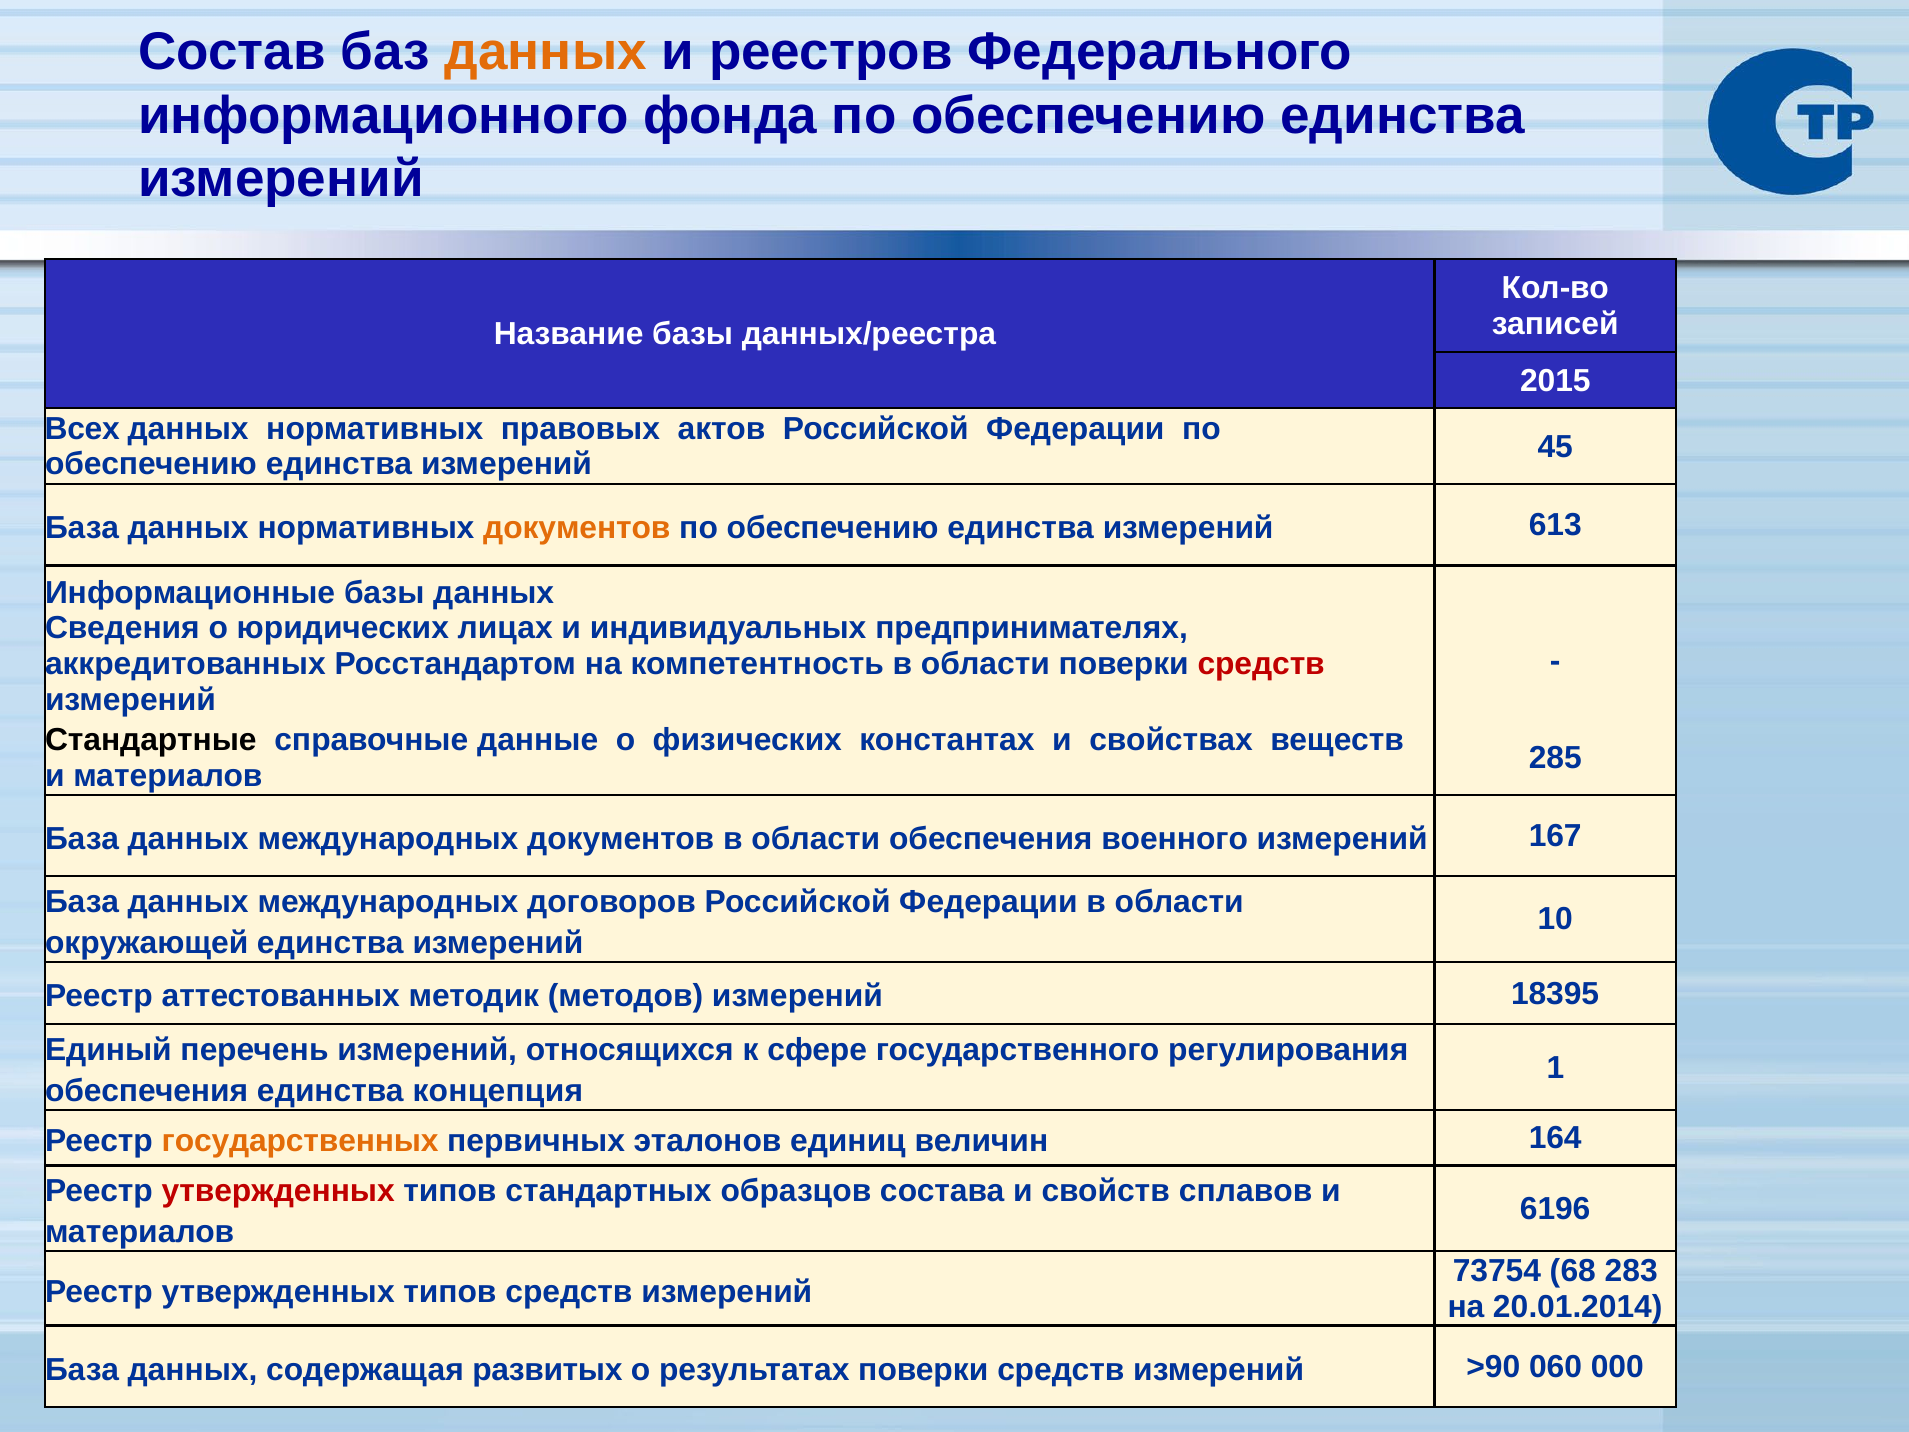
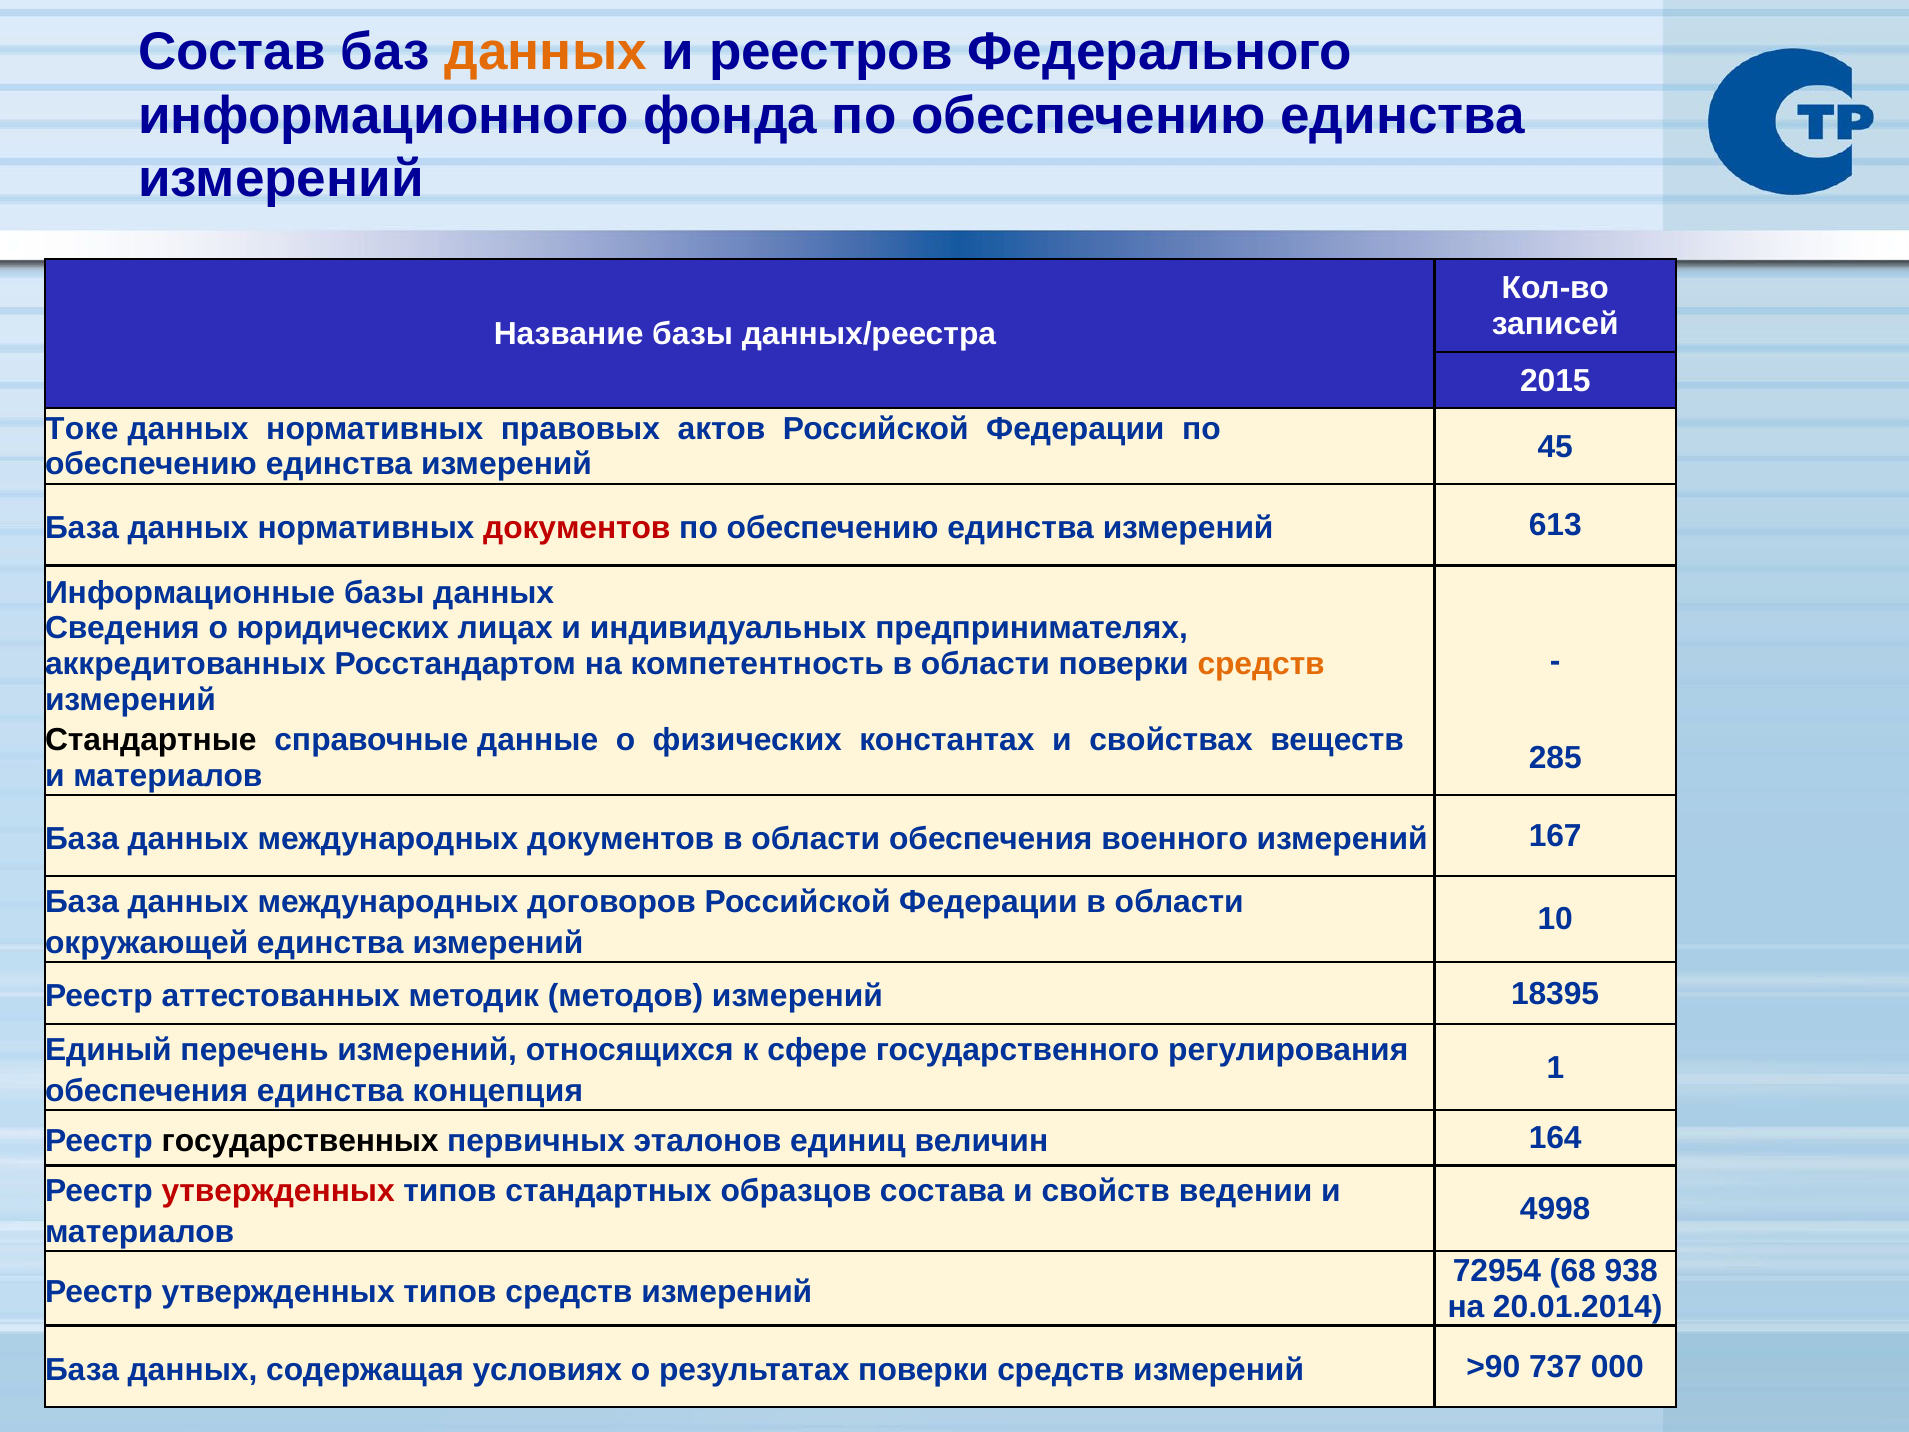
Всех: Всех -> Токе (82, 429)
документов colour: orange -> red (577, 528)
средств colour: red -> orange (1261, 664)
государственных colour: orange -> black (300, 1141)
сплавов: сплавов -> ведении (1246, 1191)
6196: 6196 -> 4998 (1555, 1209)
73754: 73754 -> 72954 (1497, 1271)
283: 283 -> 938 (1631, 1271)
развитых: развитых -> условиях (547, 1369)
060: 060 -> 737 (1556, 1367)
